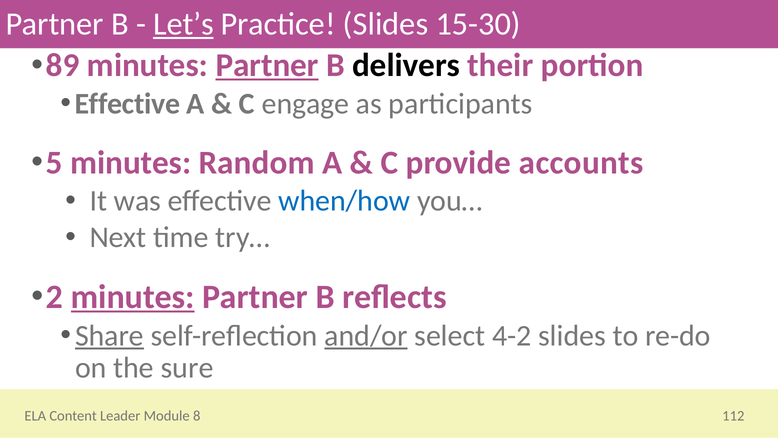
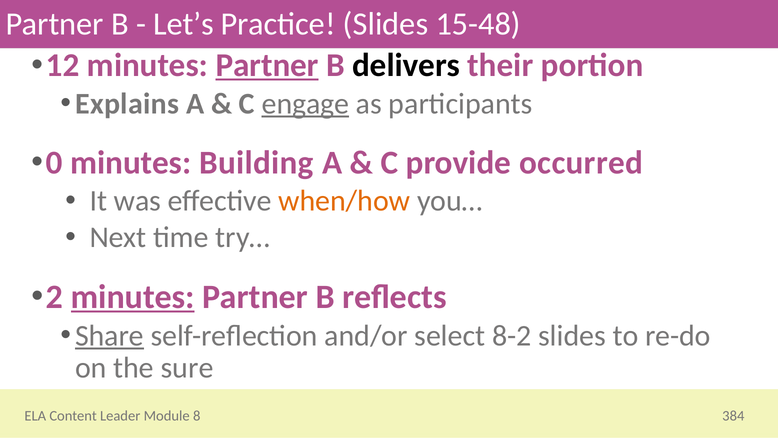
Let’s underline: present -> none (183, 24)
15-30: 15-30 -> 15-48 (478, 24)
89: 89 -> 12 (63, 65)
Effective: Effective -> Explains (127, 104)
engage underline: none -> present (305, 104)
5: 5 -> 0 (54, 163)
Random: Random -> Building (256, 163)
accounts: accounts -> occurred (581, 163)
when/how colour: blue -> orange (344, 201)
and/or underline: present -> none (366, 335)
4-2: 4-2 -> 8-2 (512, 335)
112: 112 -> 384 (733, 416)
